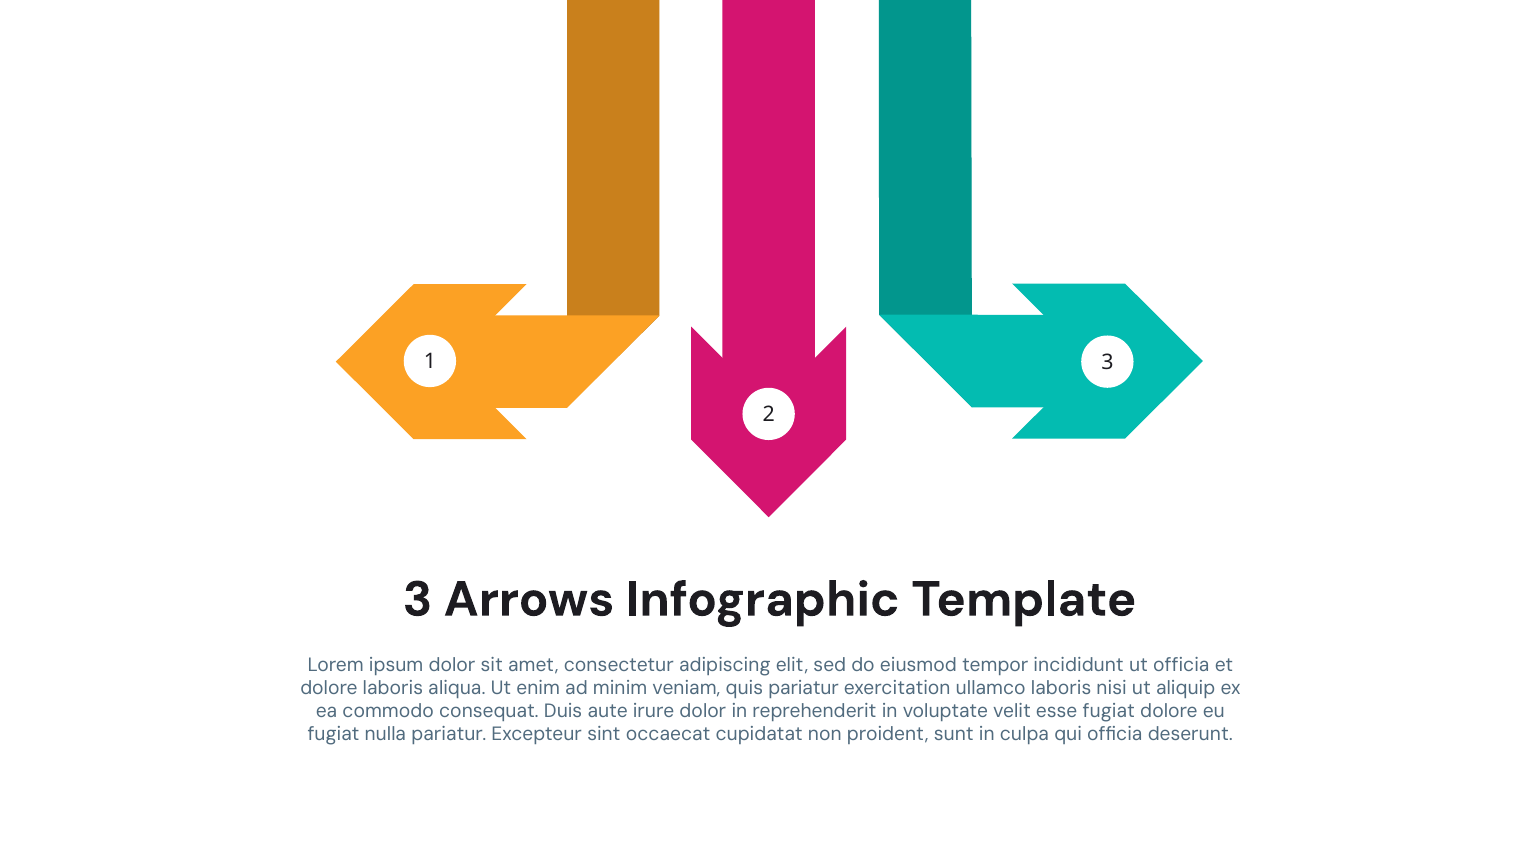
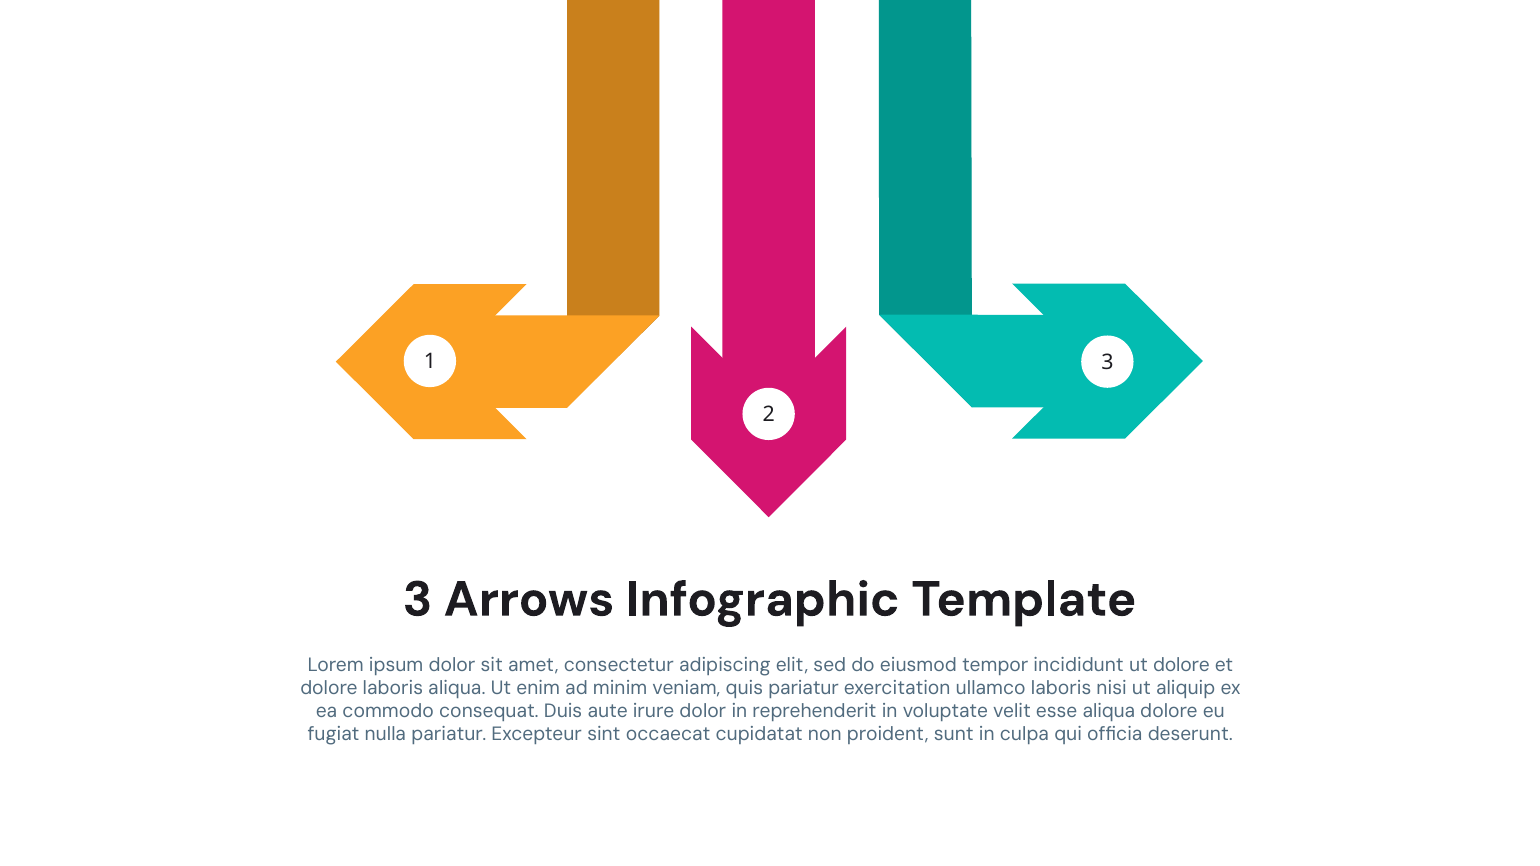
ut officia: officia -> dolore (1181, 665)
esse fugiat: fugiat -> aliqua (1109, 712)
